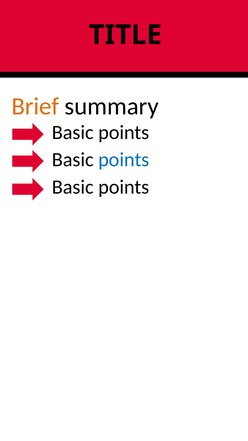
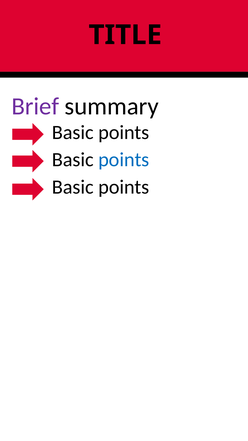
Brief colour: orange -> purple (35, 106)
